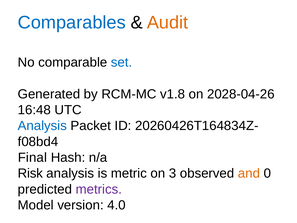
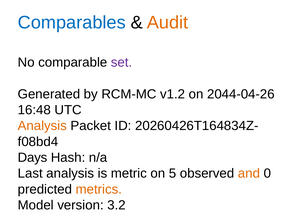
set colour: blue -> purple (122, 62)
v1.8: v1.8 -> v1.2 (173, 94)
2028-04-26: 2028-04-26 -> 2044-04-26 (241, 94)
Analysis colour: blue -> orange (42, 126)
Final: Final -> Days (33, 157)
Risk: Risk -> Last (30, 173)
3: 3 -> 5 (173, 173)
metrics colour: purple -> orange (99, 189)
4.0: 4.0 -> 3.2 (116, 205)
